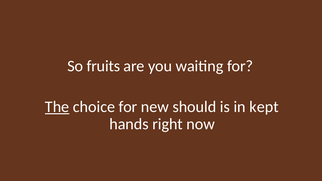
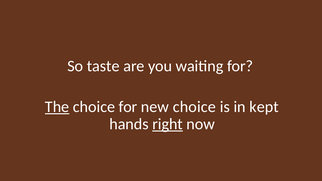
fruits: fruits -> taste (103, 66)
new should: should -> choice (194, 107)
right underline: none -> present (168, 124)
